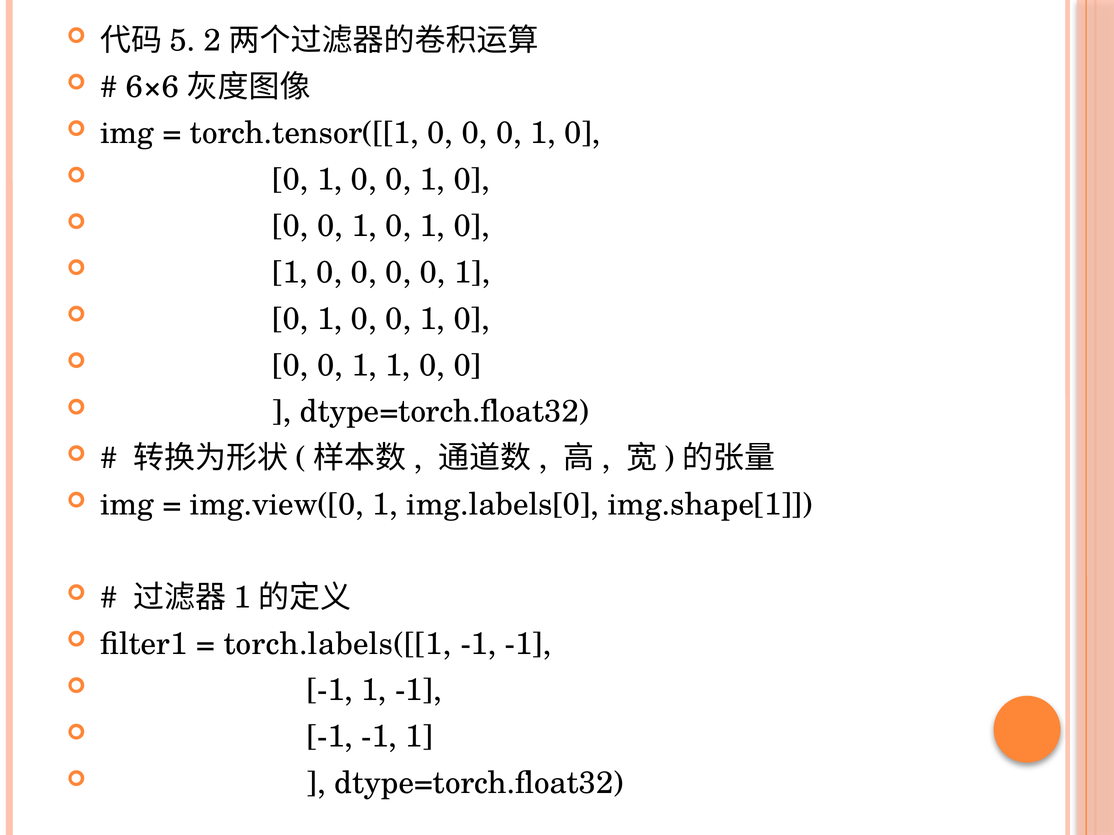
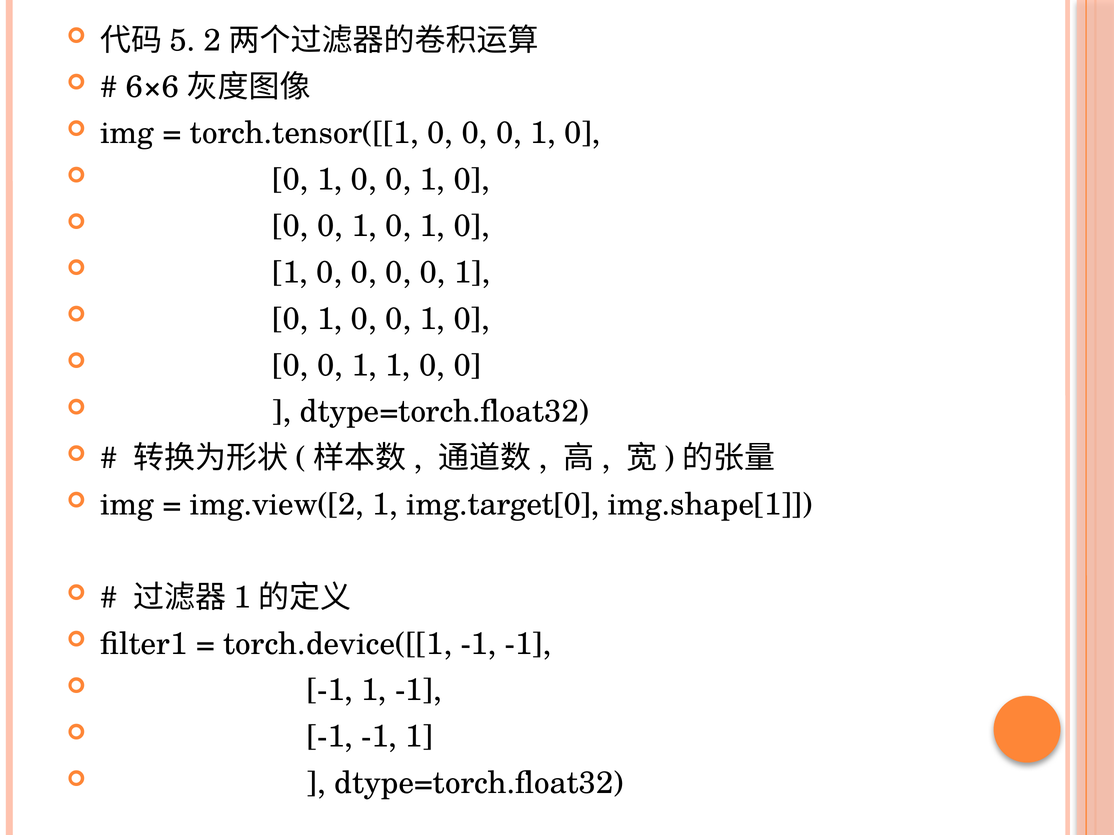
img.view([0: img.view([0 -> img.view([2 (277, 505)
img.labels[0: img.labels[0 -> img.target[0 (503, 505)
torch.labels([[1: torch.labels([[1 -> torch.device([[1 (338, 644)
